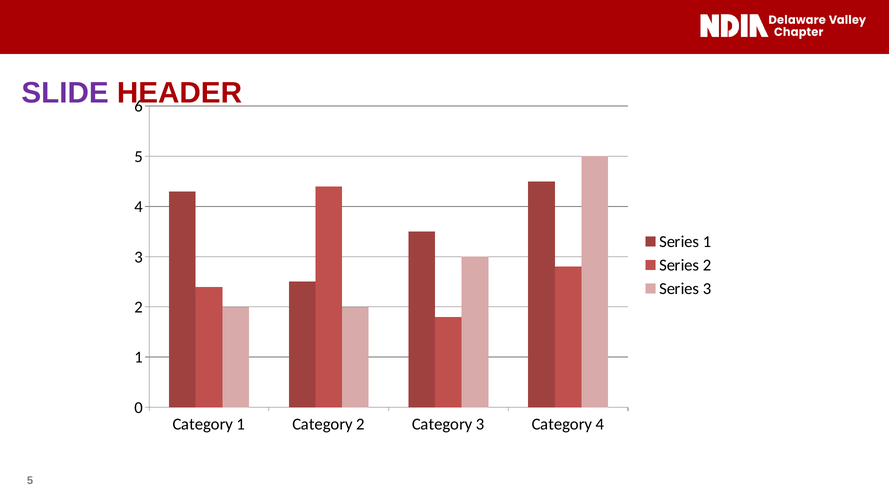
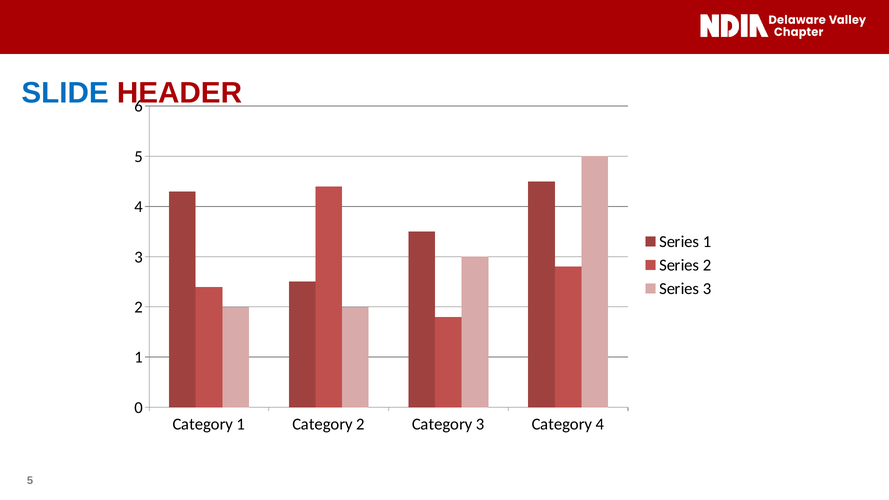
SLIDE colour: purple -> blue (65, 93)
